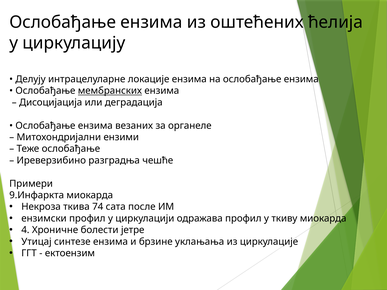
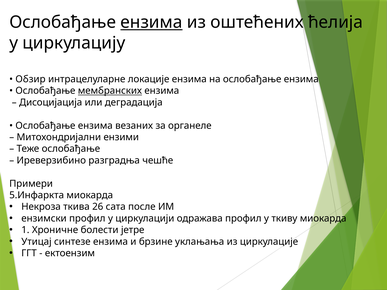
ензима underline: none -> present (151, 22)
Делују: Делују -> Обзир (30, 79)
9.Инфаркта: 9.Инфаркта -> 5.Инфаркта (37, 195)
74: 74 -> 26 (98, 207)
4: 4 -> 1 (25, 230)
